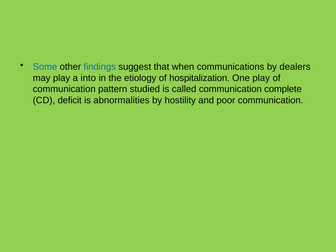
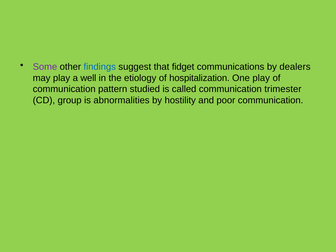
Some colour: blue -> purple (45, 67)
when: when -> fidget (183, 67)
into: into -> well (88, 78)
complete: complete -> trimester (283, 89)
deficit: deficit -> group (70, 100)
